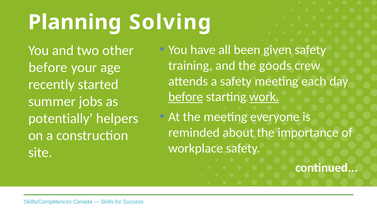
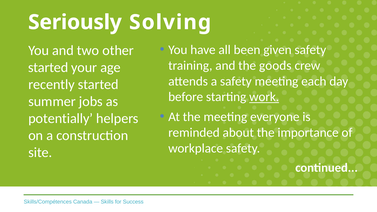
Planning: Planning -> Seriously (75, 22)
before: before -> started (48, 68)
before underline: present -> none (186, 97)
